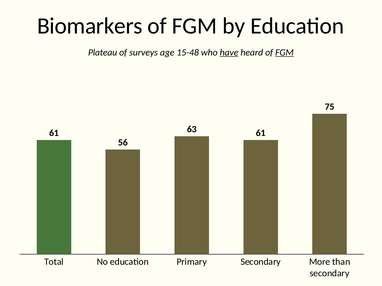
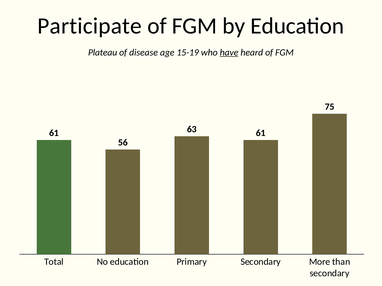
Biomarkers: Biomarkers -> Participate (90, 26)
surveys: surveys -> disease (144, 53)
15-48: 15-48 -> 15-19 (188, 53)
FGM underline: present -> none (284, 53)
